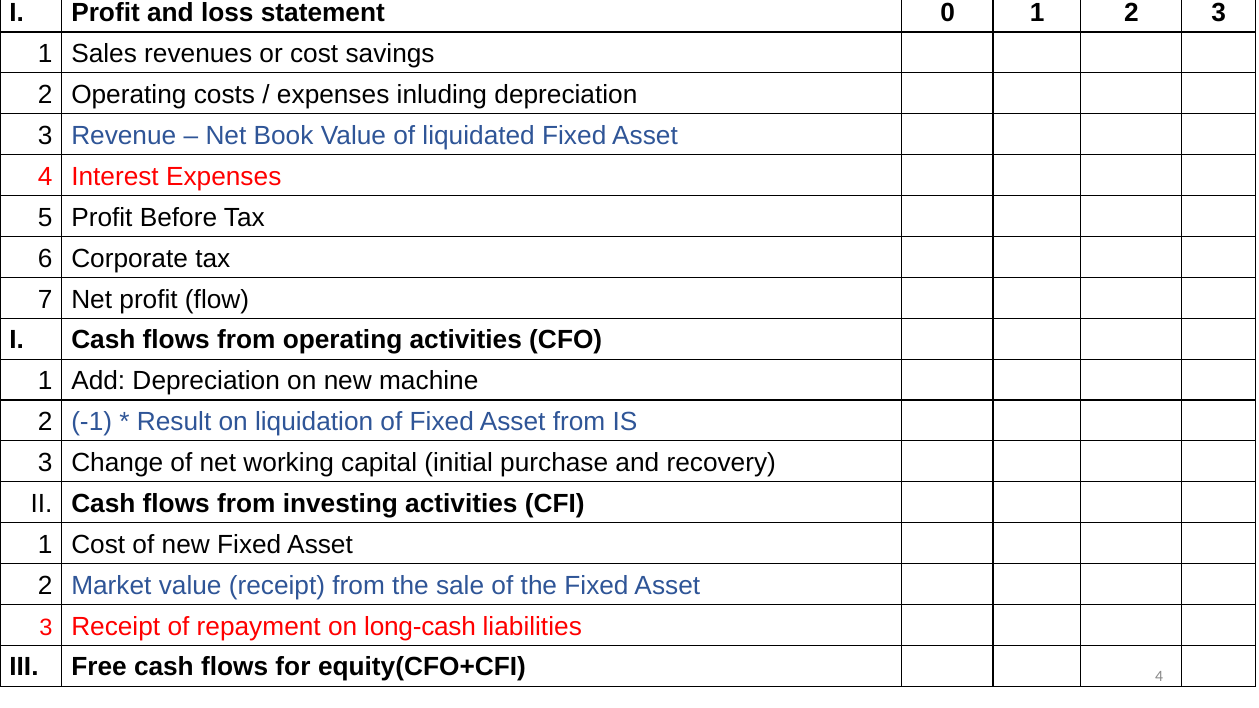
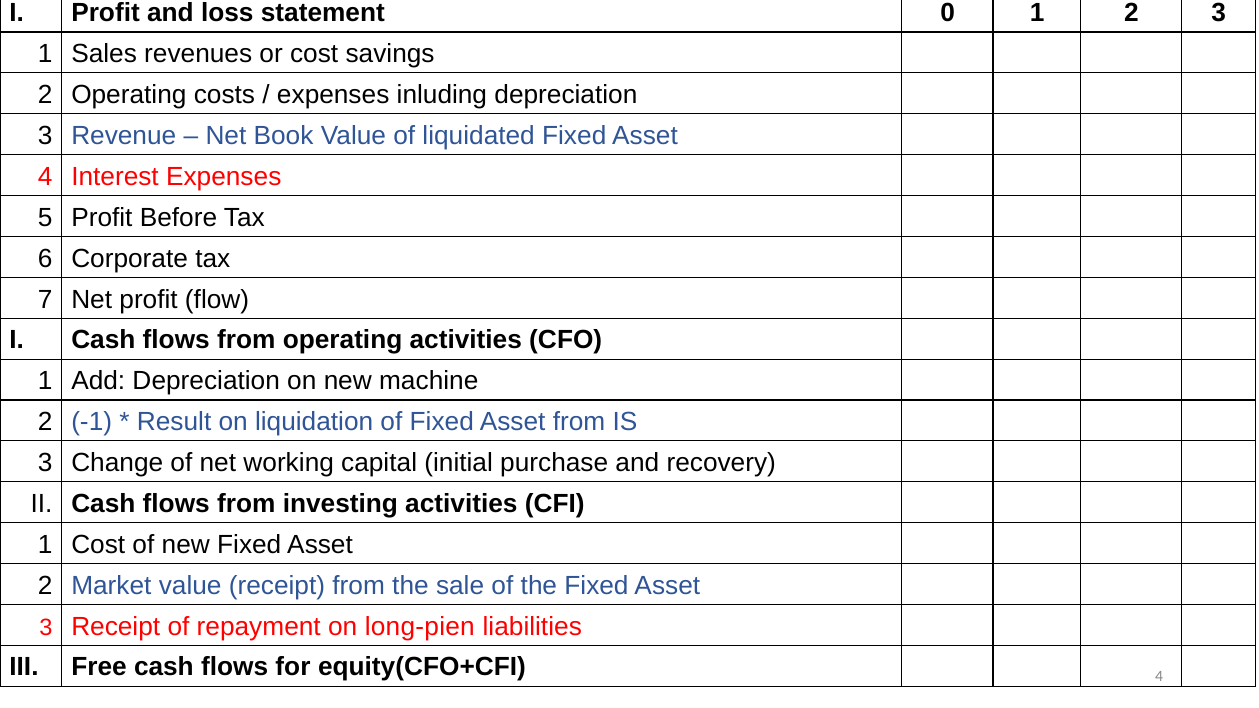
long-cash: long-cash -> long-pien (420, 627)
